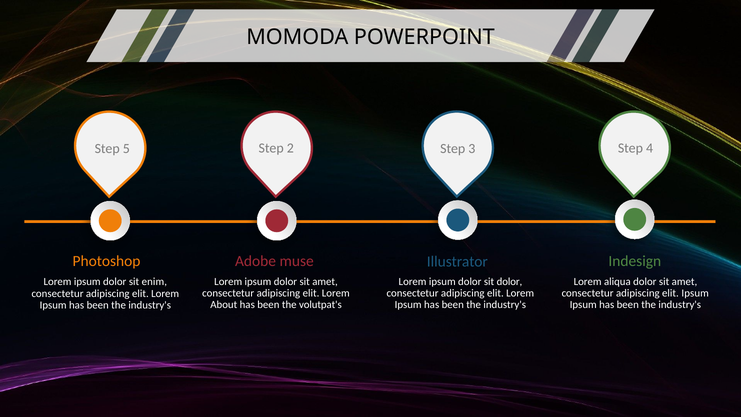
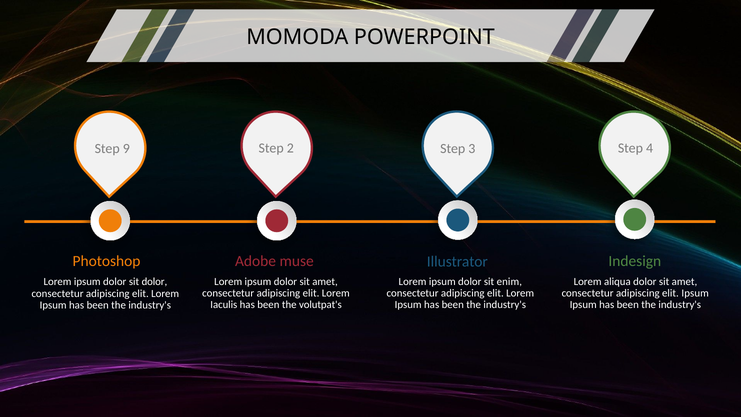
5: 5 -> 9 (126, 148)
sit dolor: dolor -> enim (509, 281)
sit enim: enim -> dolor (154, 282)
About: About -> Iaculis (224, 305)
